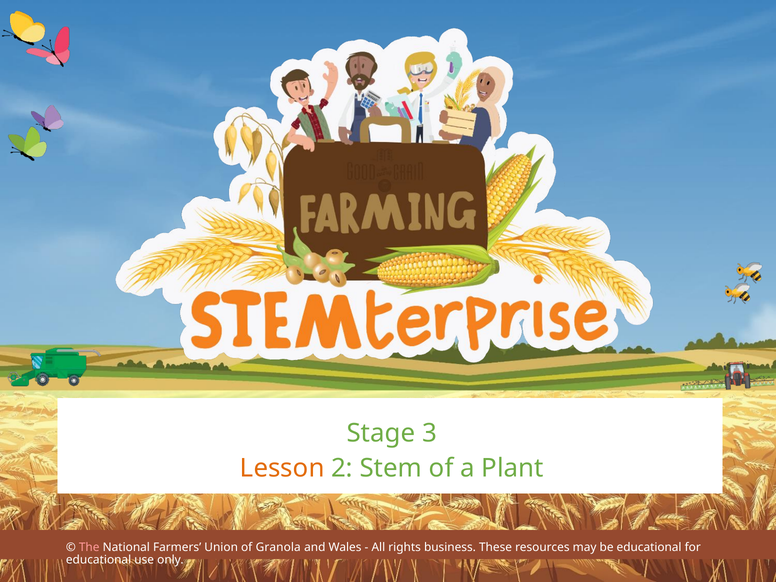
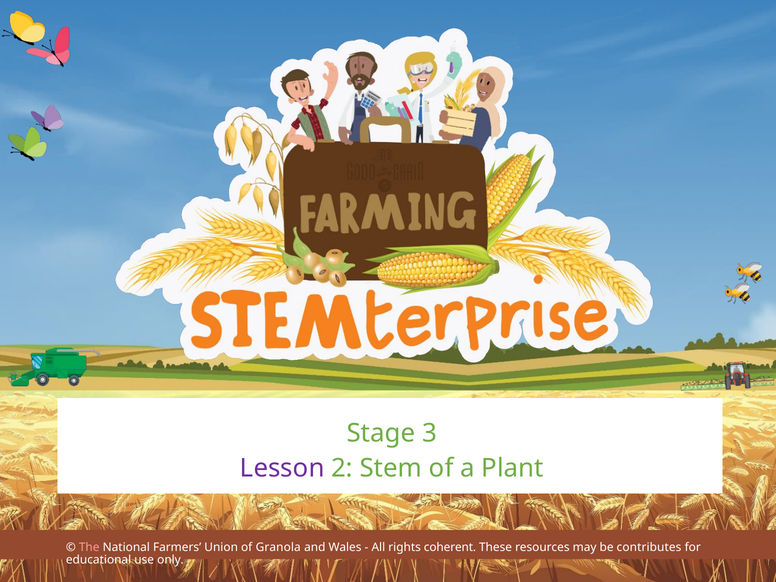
Lesson colour: orange -> purple (282, 468)
business: business -> coherent (450, 547)
be educational: educational -> contributes (649, 547)
